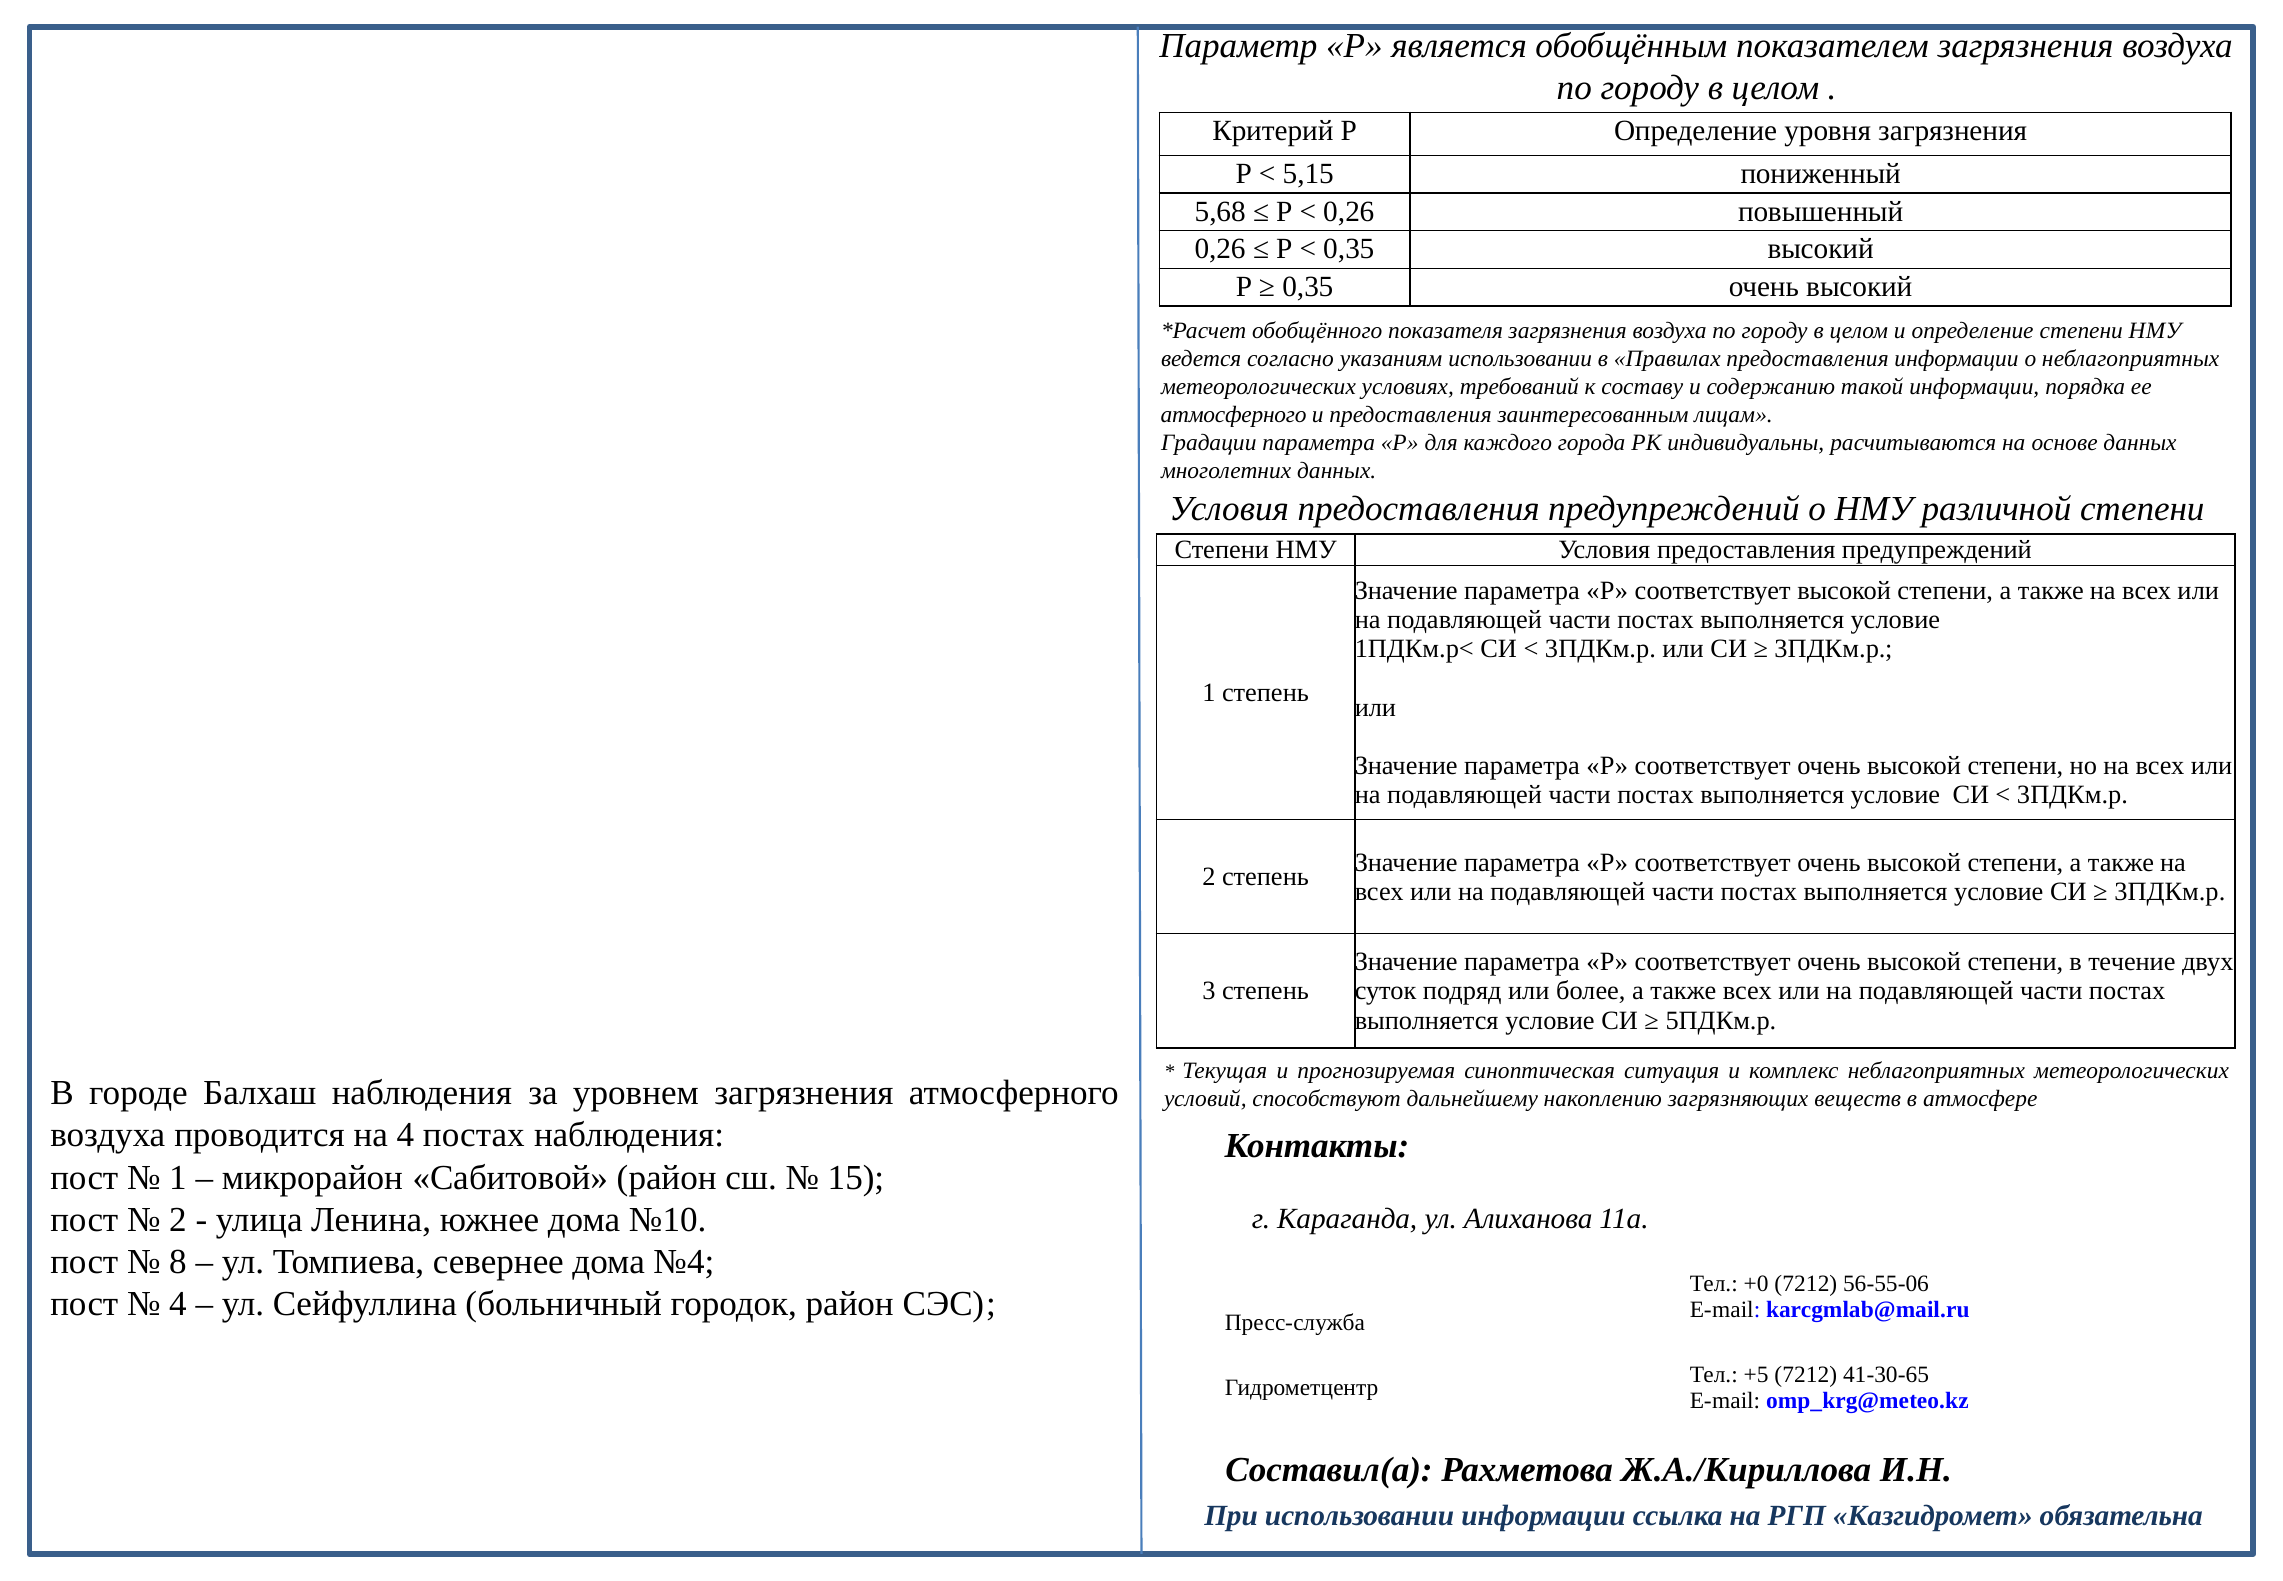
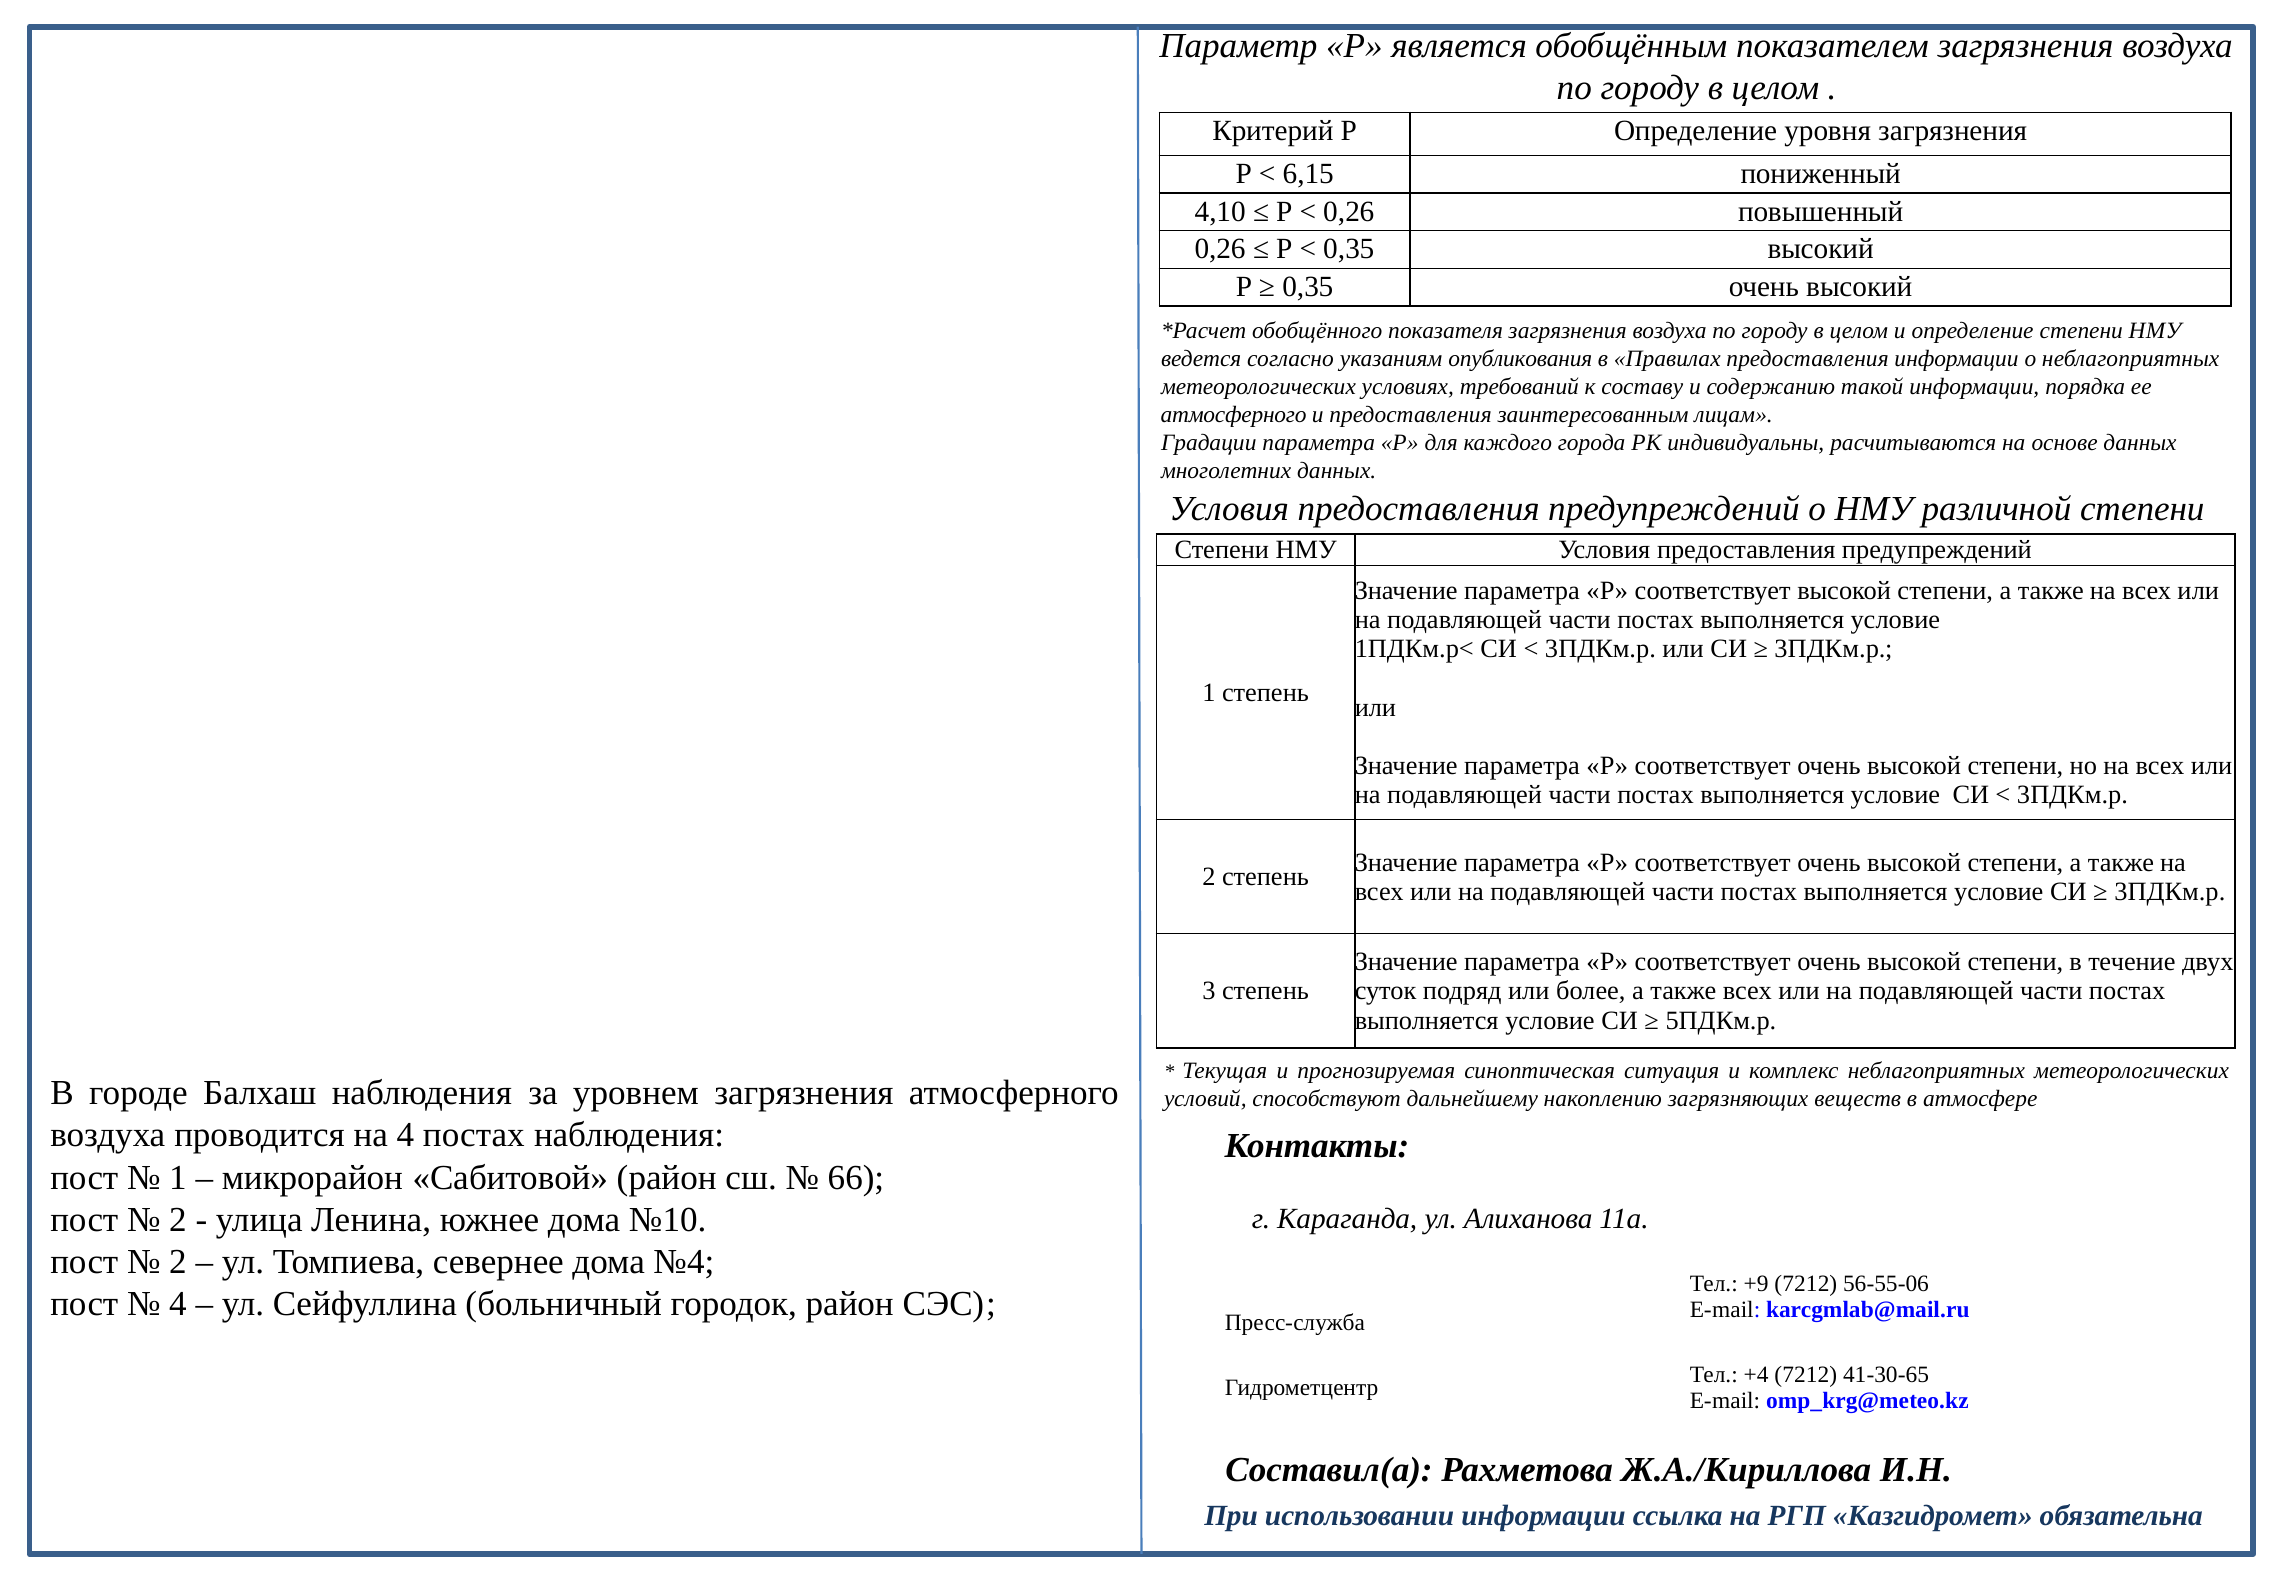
5,15: 5,15 -> 6,15 (1308, 174)
5,68: 5,68 -> 4,10 (1220, 212)
указаниям использовании: использовании -> опубликования (1520, 358)
15: 15 -> 66 (856, 1177)
8: 8 -> 2 (178, 1261)
+0: +0 -> +9 (1756, 1283)
+5: +5 -> +4 (1756, 1375)
